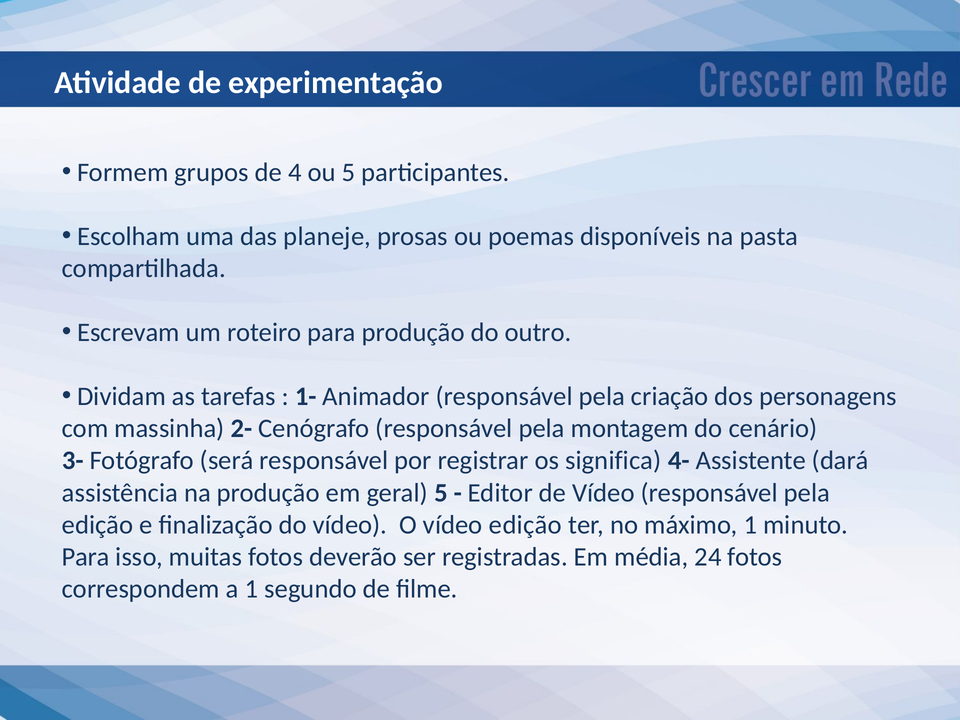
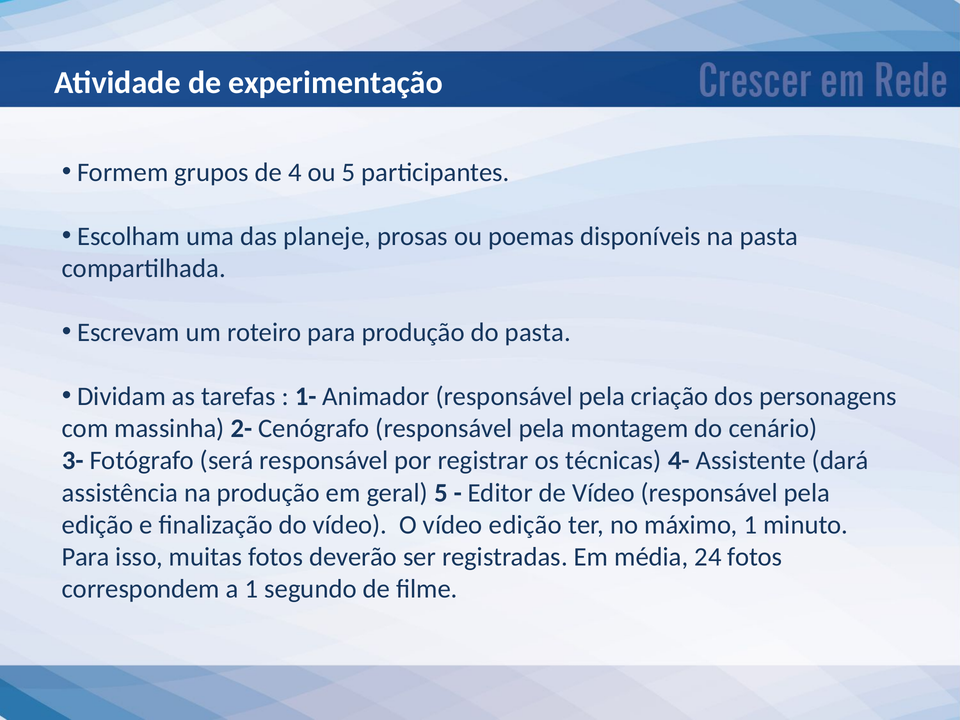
do outro: outro -> pasta (538, 333)
significa: significa -> técnicas (613, 461)
